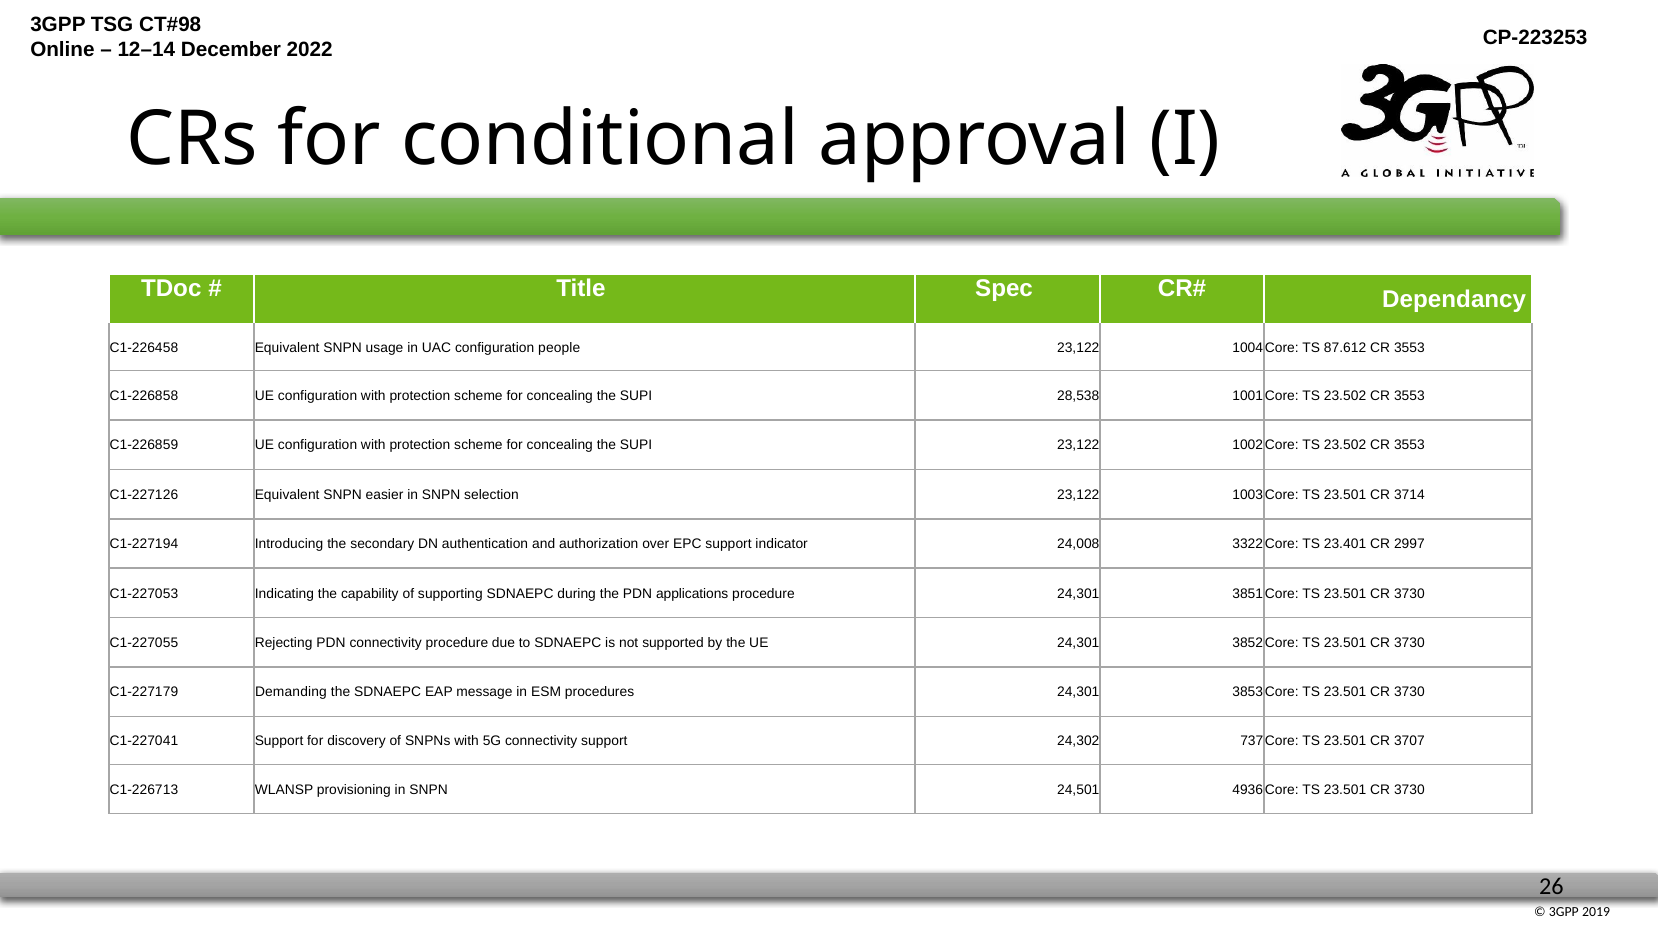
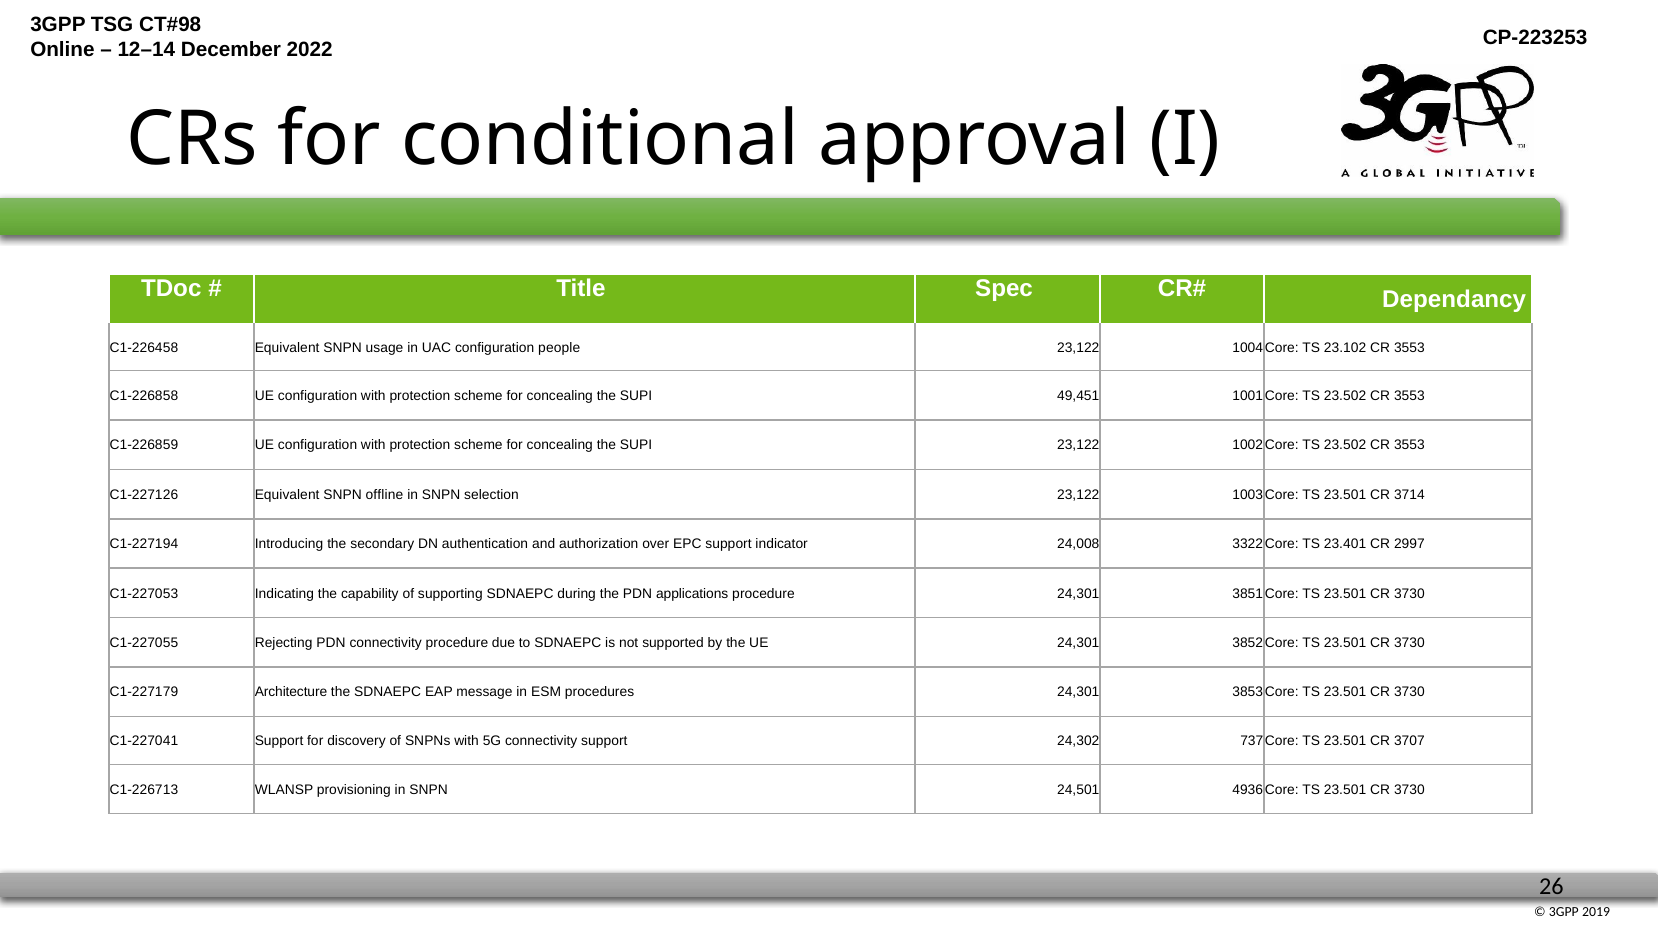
87.612: 87.612 -> 23.102 (1345, 348)
28,538: 28,538 -> 49,451 (1078, 396)
easier: easier -> offline (384, 495)
Demanding: Demanding -> Architecture (291, 692)
